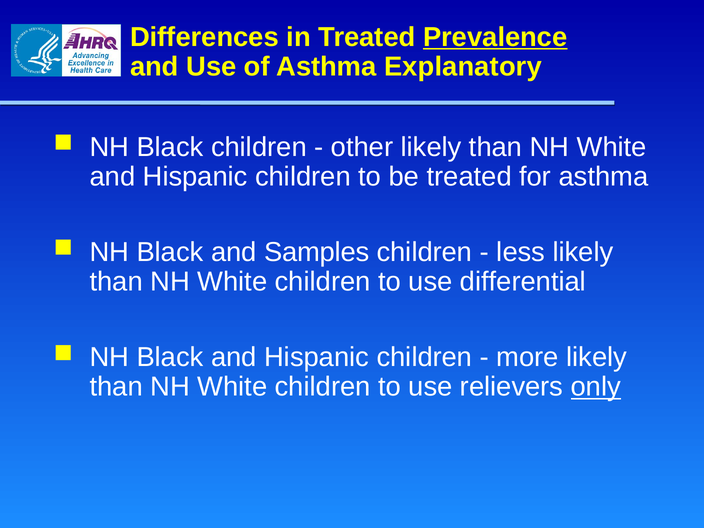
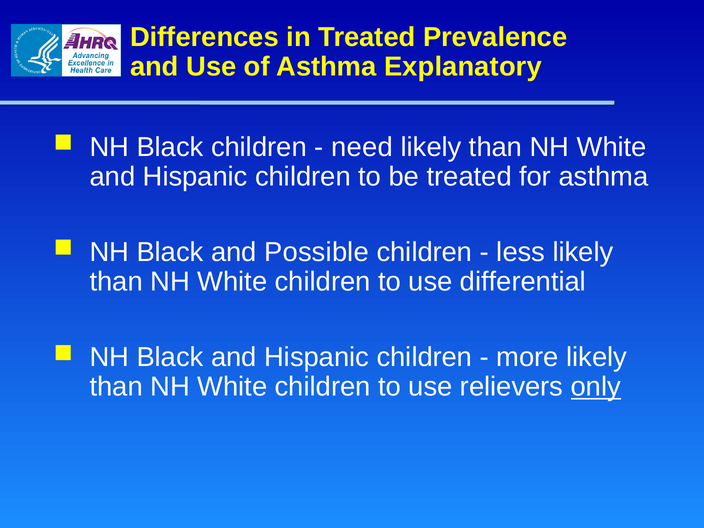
Prevalence underline: present -> none (495, 37)
other: other -> need (362, 147)
Samples: Samples -> Possible (317, 252)
